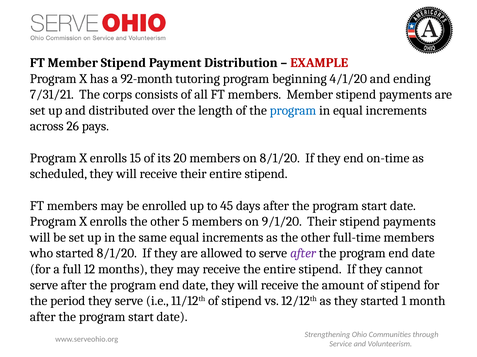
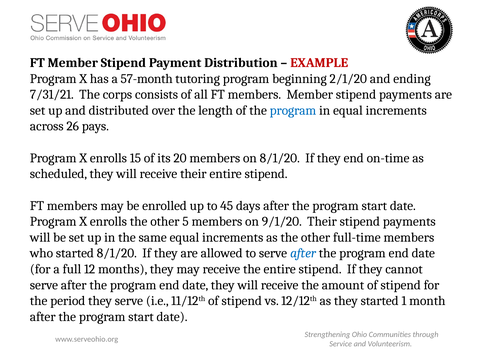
92-month: 92-month -> 57-month (147, 79)
4/1/20: 4/1/20 -> 2/1/20 (348, 79)
after colour: purple -> blue (303, 254)
